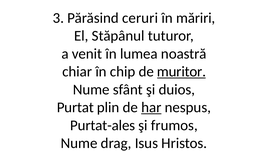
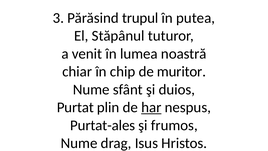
ceruri: ceruri -> trupul (140, 18)
măriri: măriri -> putea (196, 18)
muritor underline: present -> none (181, 72)
